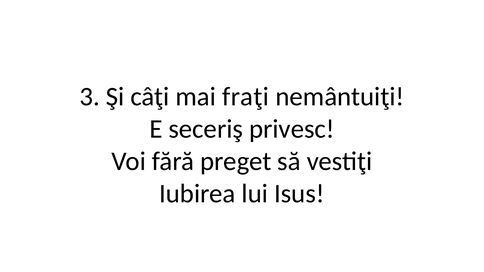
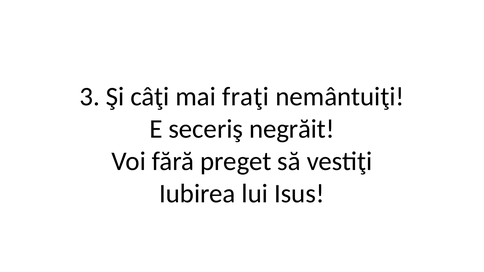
privesc: privesc -> negrăit (292, 129)
